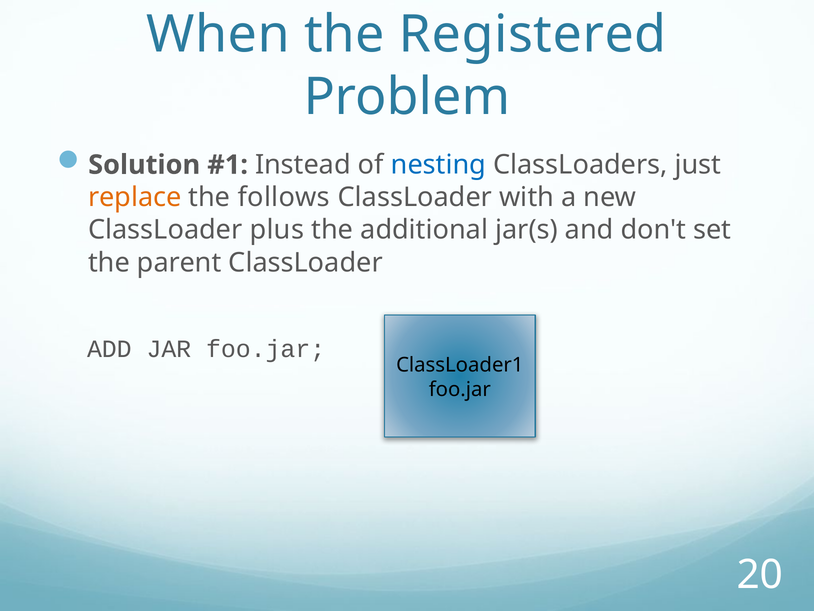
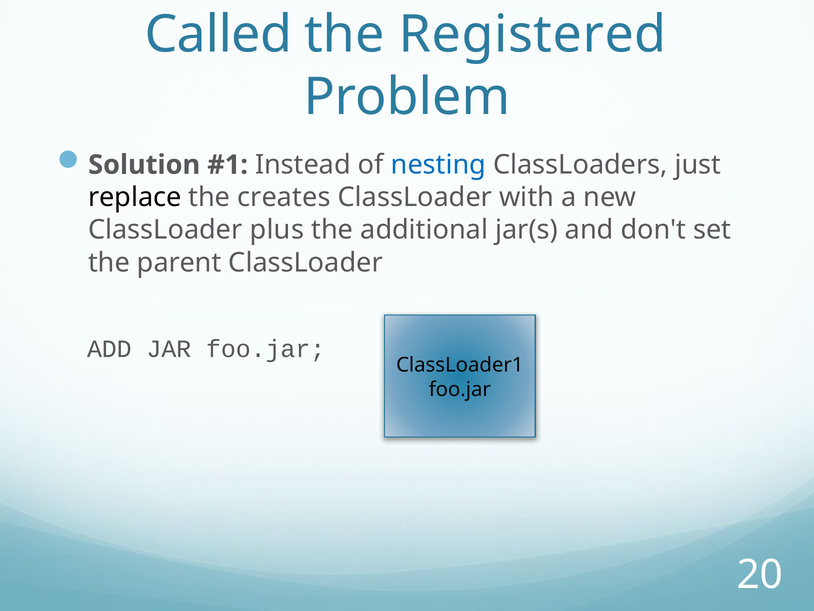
When: When -> Called (218, 34)
replace colour: orange -> black (135, 197)
follows: follows -> creates (284, 197)
